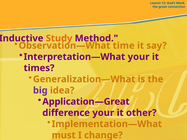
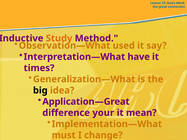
time: time -> used (124, 46)
Interpretation—What your: your -> have (139, 57)
big colour: purple -> black (40, 91)
other: other -> mean (141, 113)
